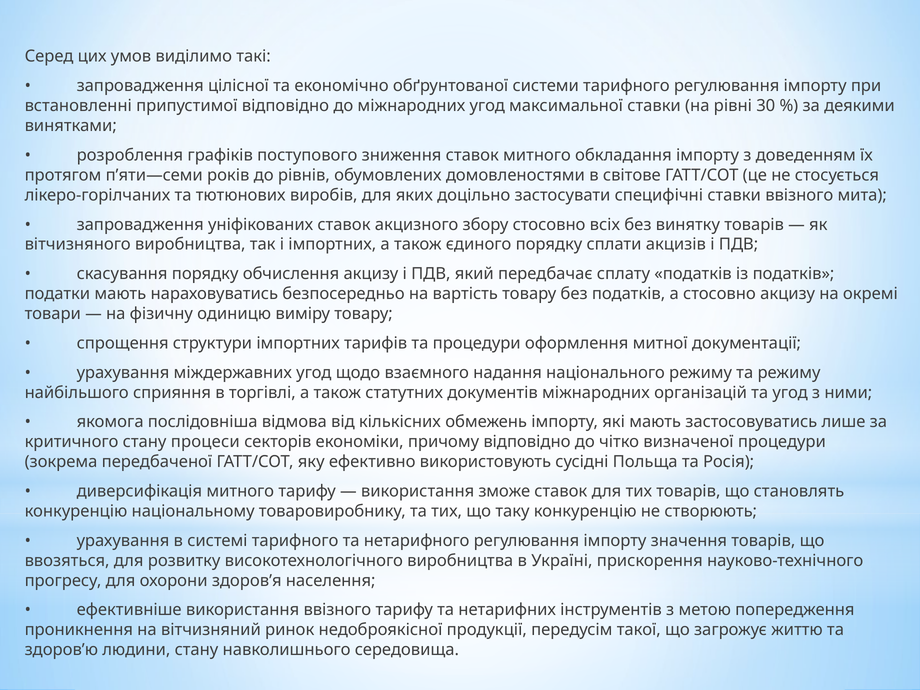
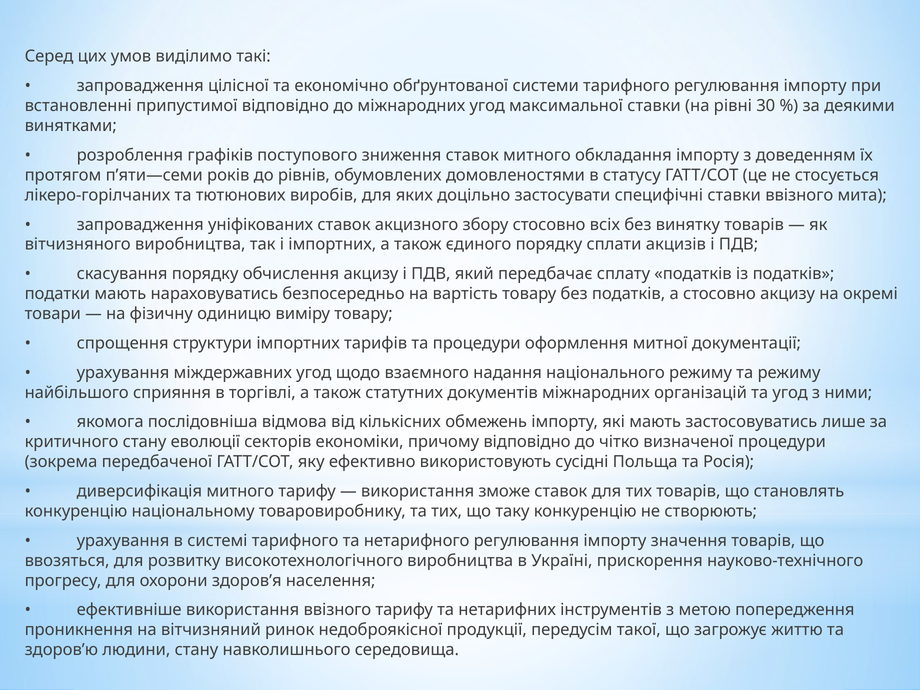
світове: світове -> статусу (632, 175)
процеси: процеси -> еволюції (205, 442)
